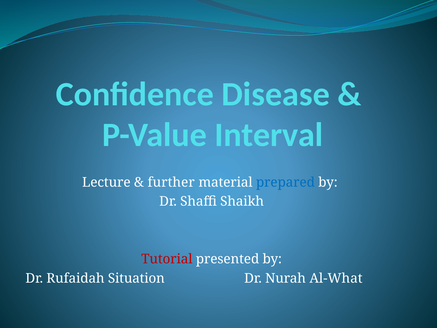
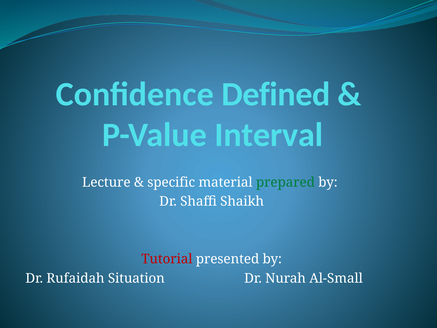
Disease: Disease -> Defined (276, 94)
further: further -> specific (171, 182)
prepared colour: blue -> green (285, 182)
Al-What: Al-What -> Al-Small (336, 278)
